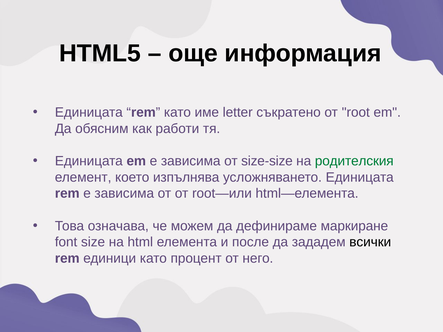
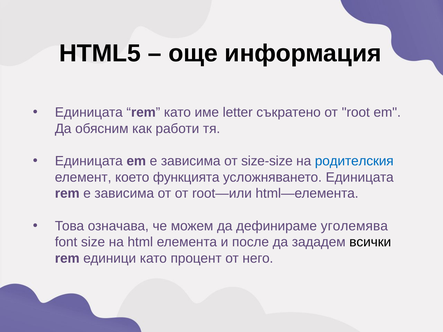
родителския colour: green -> blue (354, 161)
изпълнява: изпълнява -> функцията (186, 177)
маркиране: маркиране -> уголемява (354, 226)
